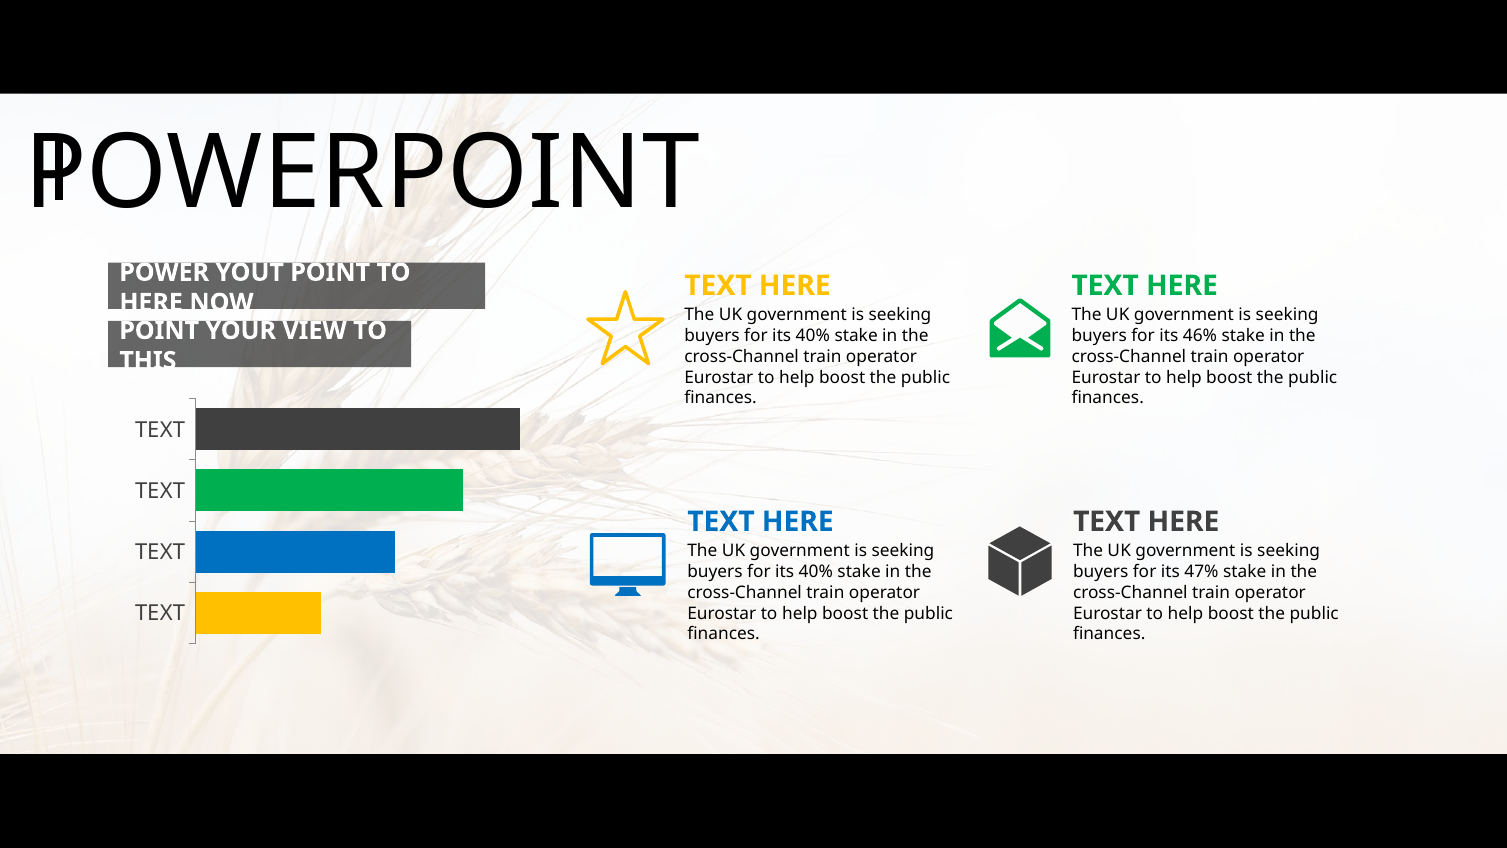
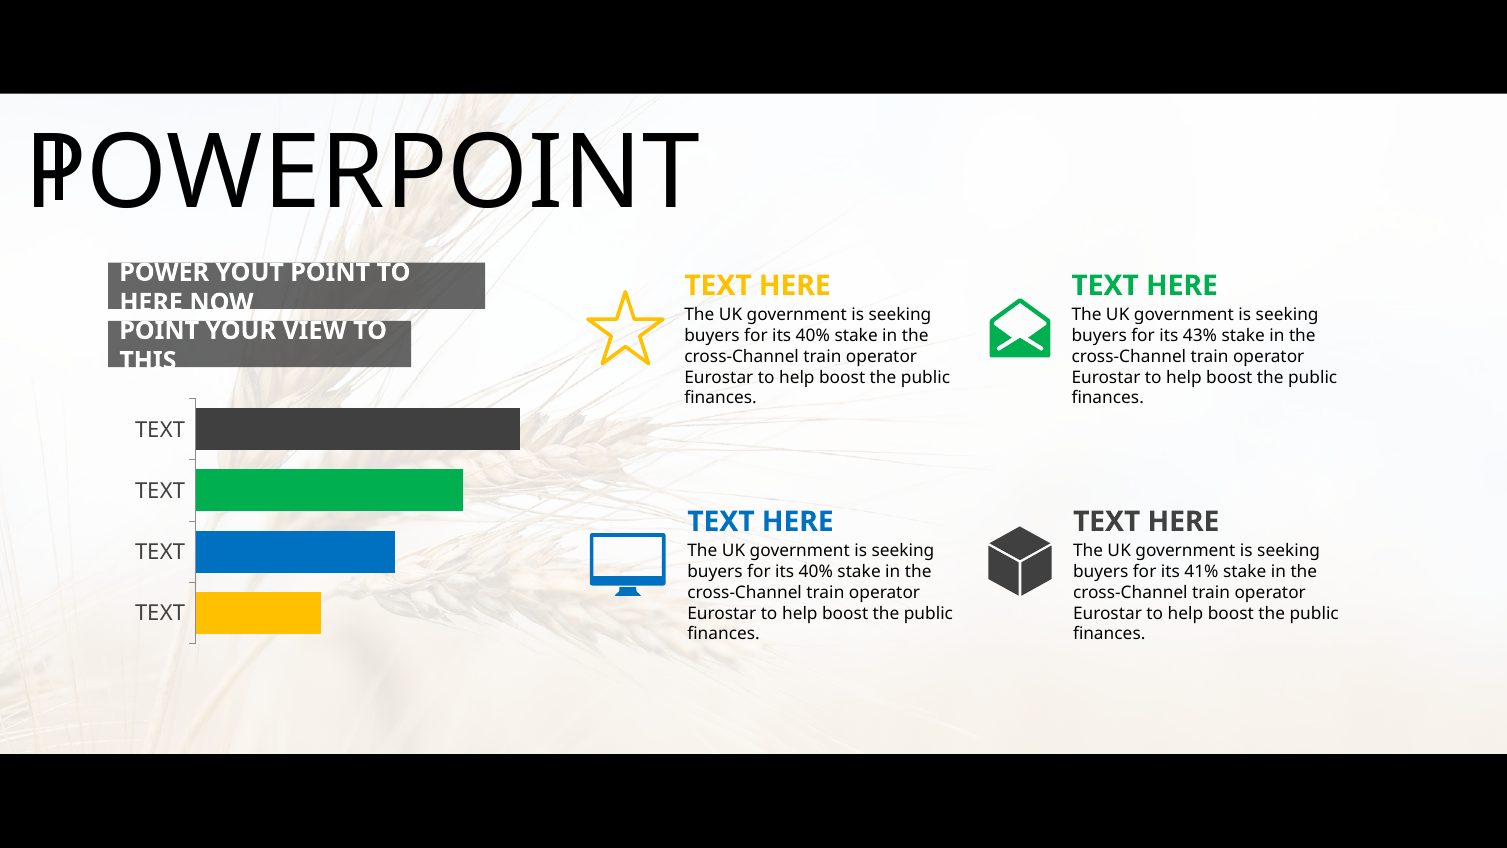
46%: 46% -> 43% (1200, 336)
47%: 47% -> 41% (1201, 572)
